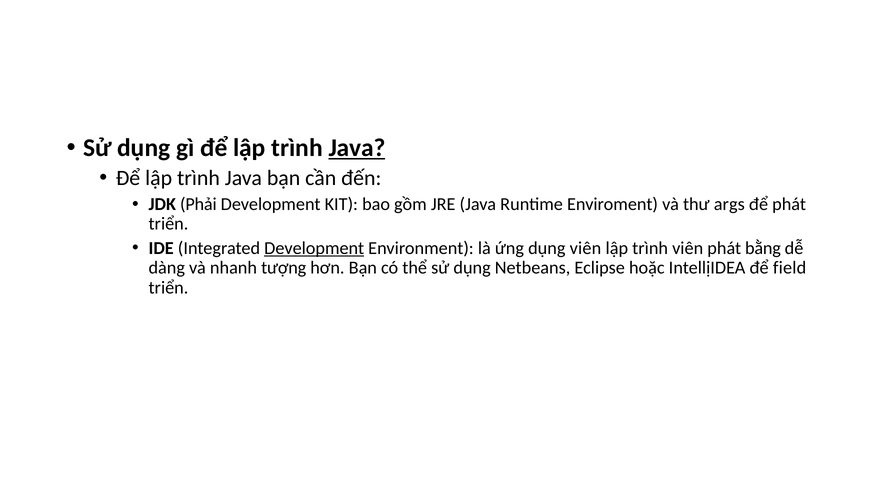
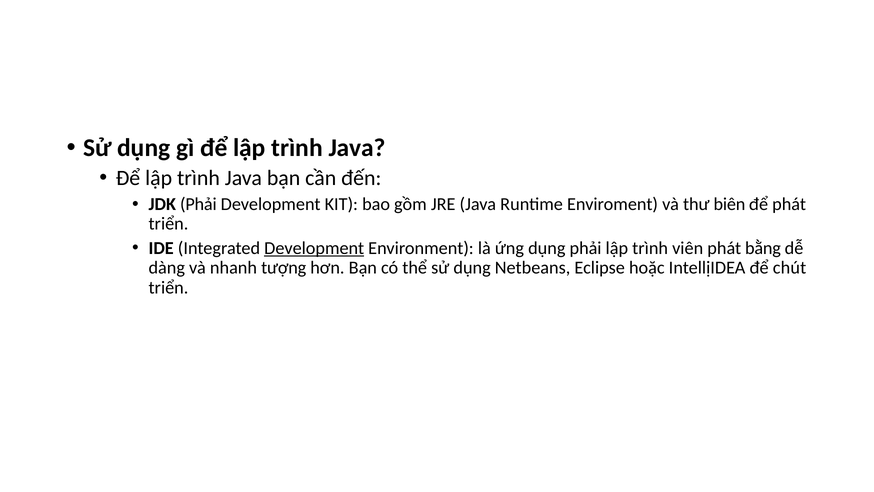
Java underline: present -> none (357, 148)
args: args -> biên (729, 204)
dụng viên: viên -> phải (586, 248)
field: field -> chút (790, 268)
